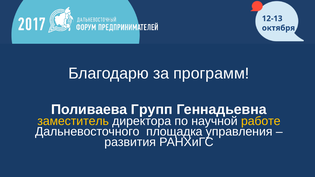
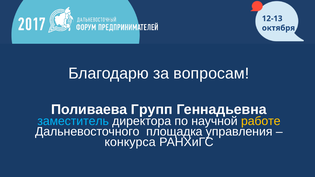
программ: программ -> вопросам (211, 73)
заместитель colour: yellow -> light blue (73, 121)
развития: развития -> конкурса (130, 142)
